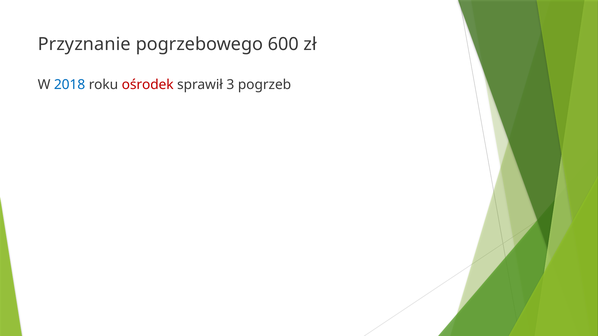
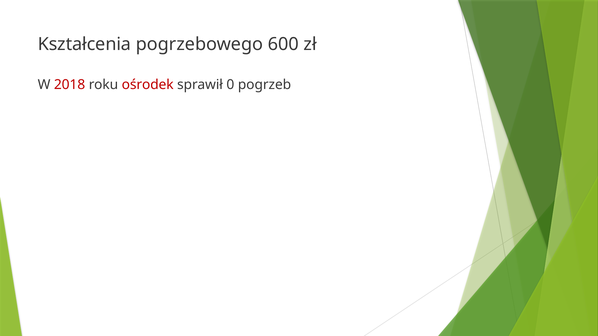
Przyznanie: Przyznanie -> Kształcenia (84, 44)
2018 colour: blue -> red (70, 85)
3: 3 -> 0 (230, 85)
